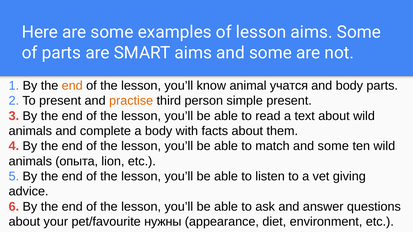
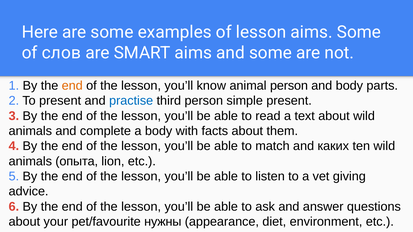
of parts: parts -> слов (61, 53)
animal учатся: учатся -> person (289, 86)
practise colour: orange -> blue (131, 101)
match and some: some -> каких (333, 146)
